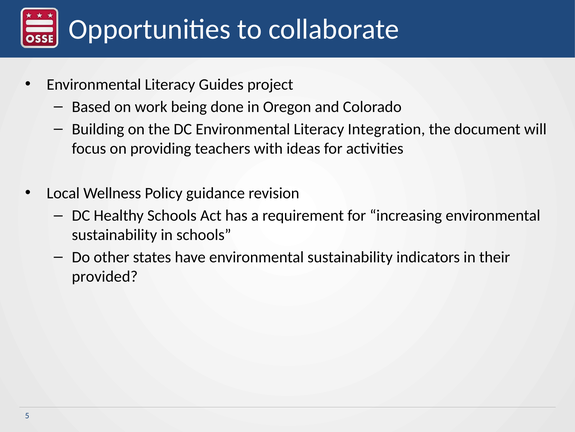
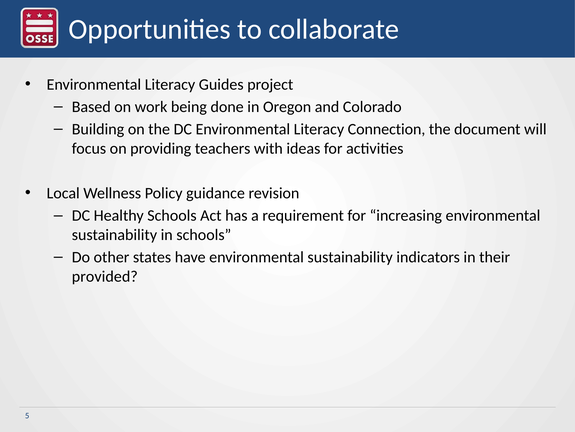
Integration: Integration -> Connection (387, 129)
